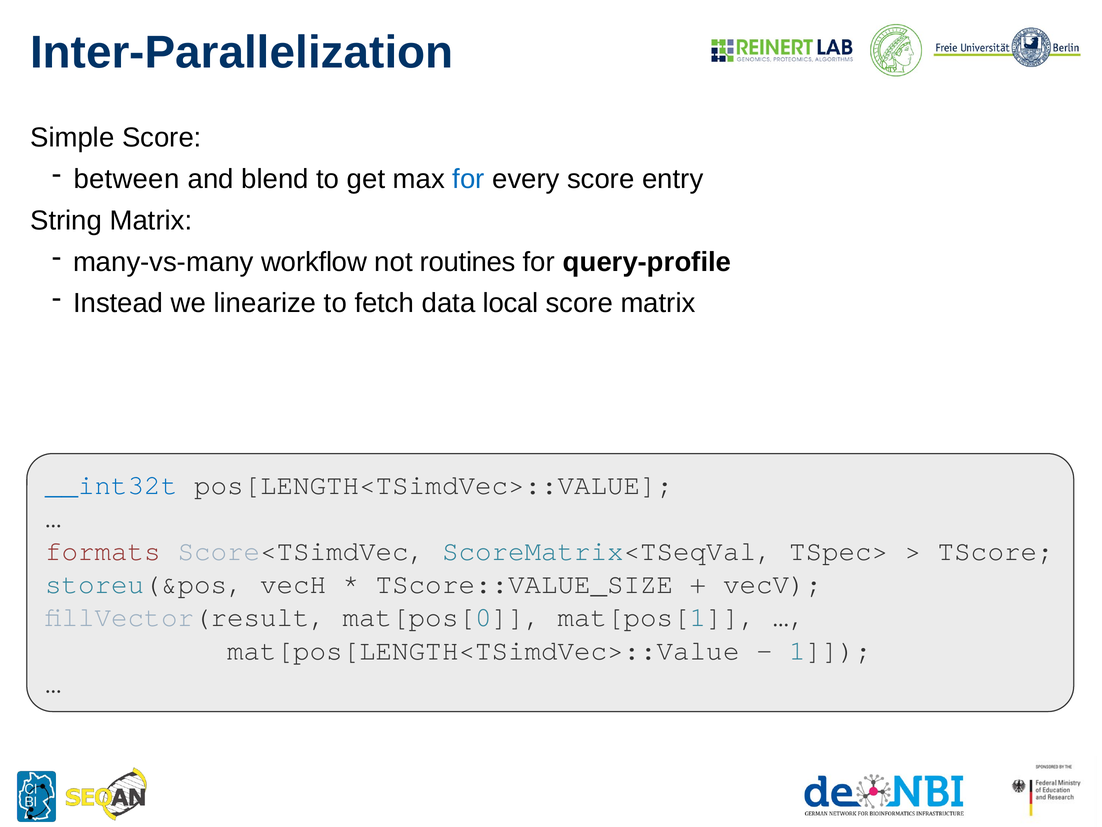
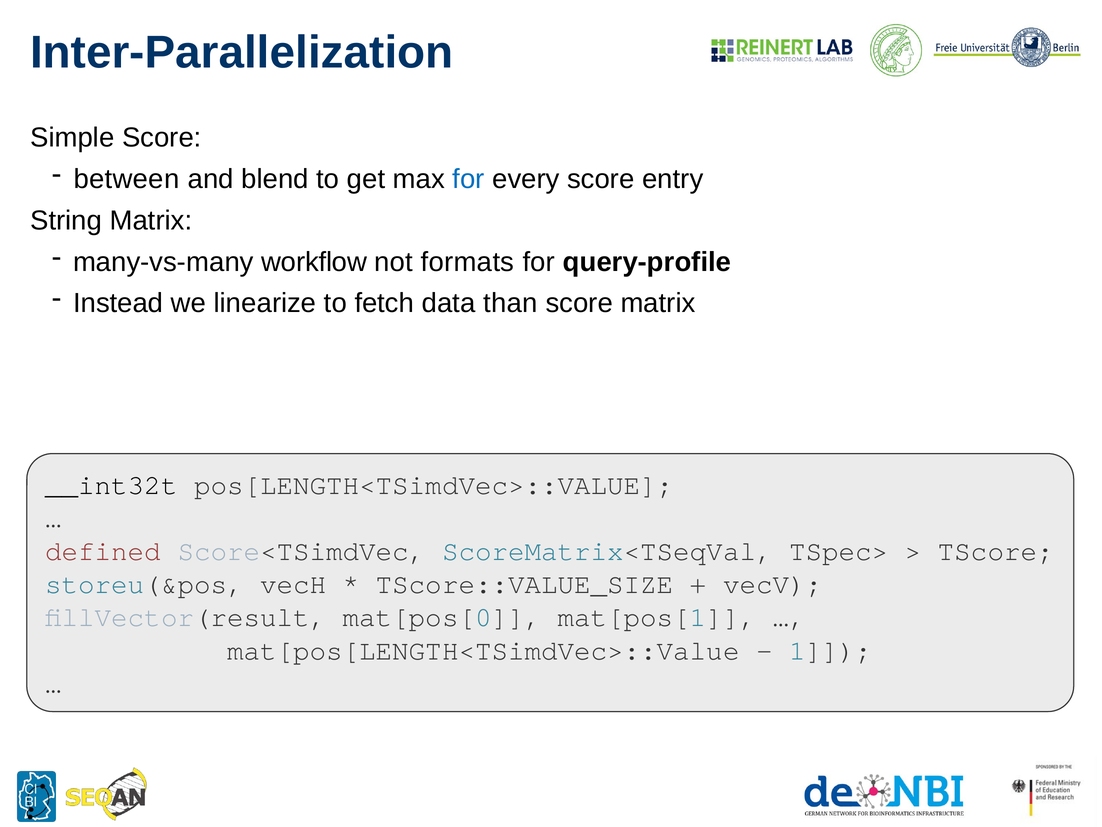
routines: routines -> formats (467, 262)
local: local -> than (510, 303)
__int32t colour: blue -> black (111, 485)
formats: formats -> defined (103, 551)
